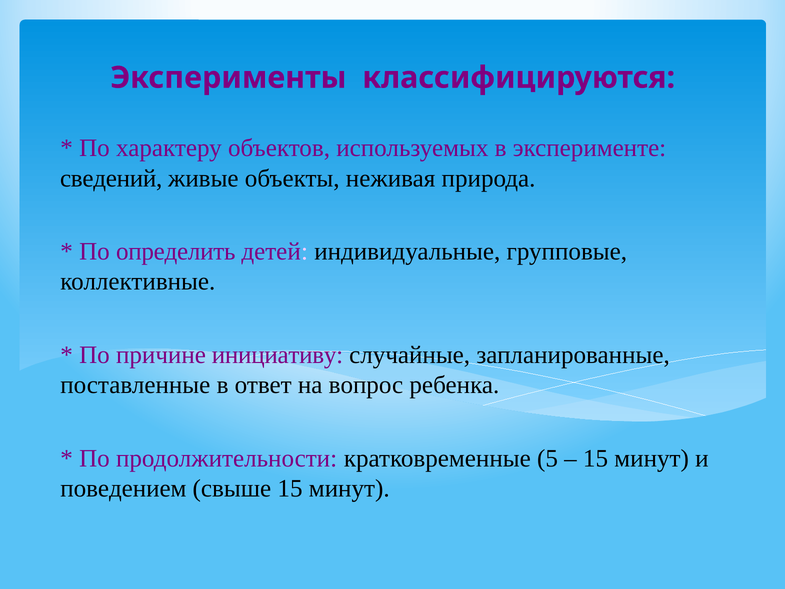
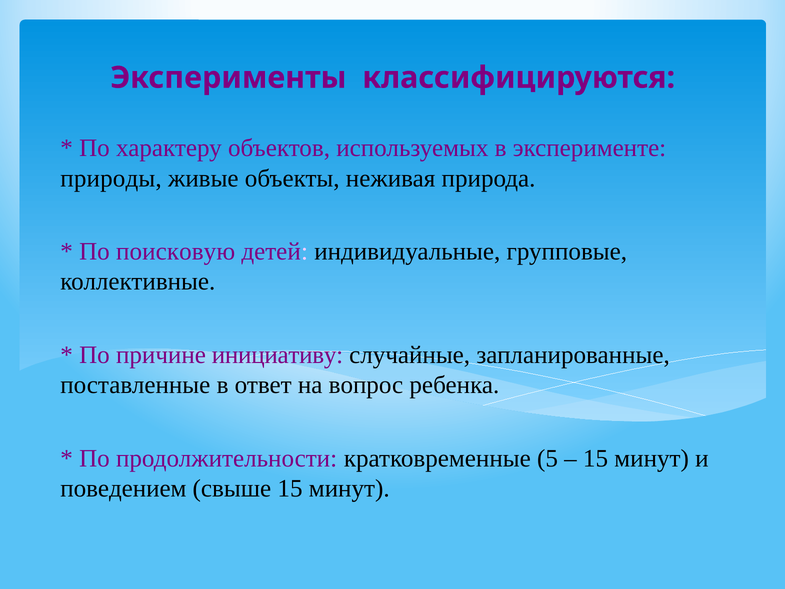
сведений: сведений -> природы (111, 178)
определить: определить -> поисковую (176, 251)
